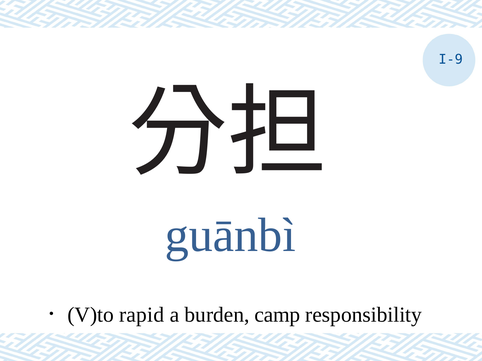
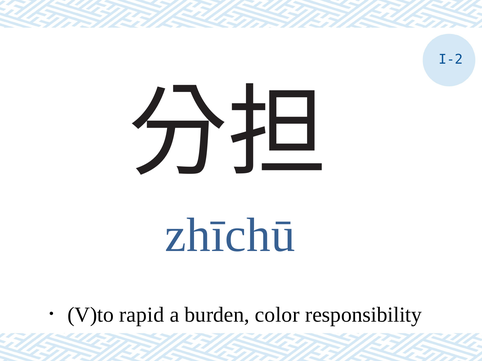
I-9: I-9 -> I-2 (451, 60)
guānbì: guānbì -> zhīchū (230, 236)
camp: camp -> color (277, 315)
